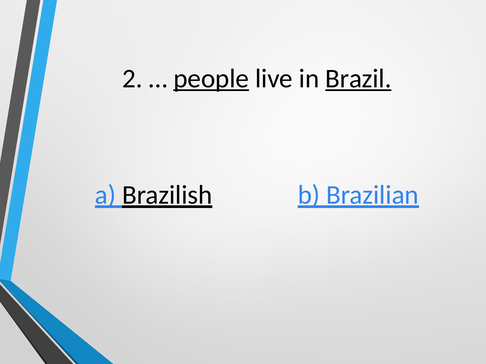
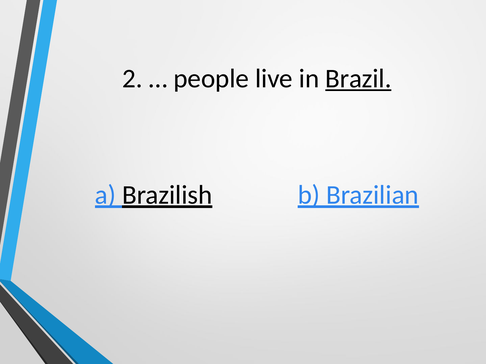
people underline: present -> none (211, 79)
